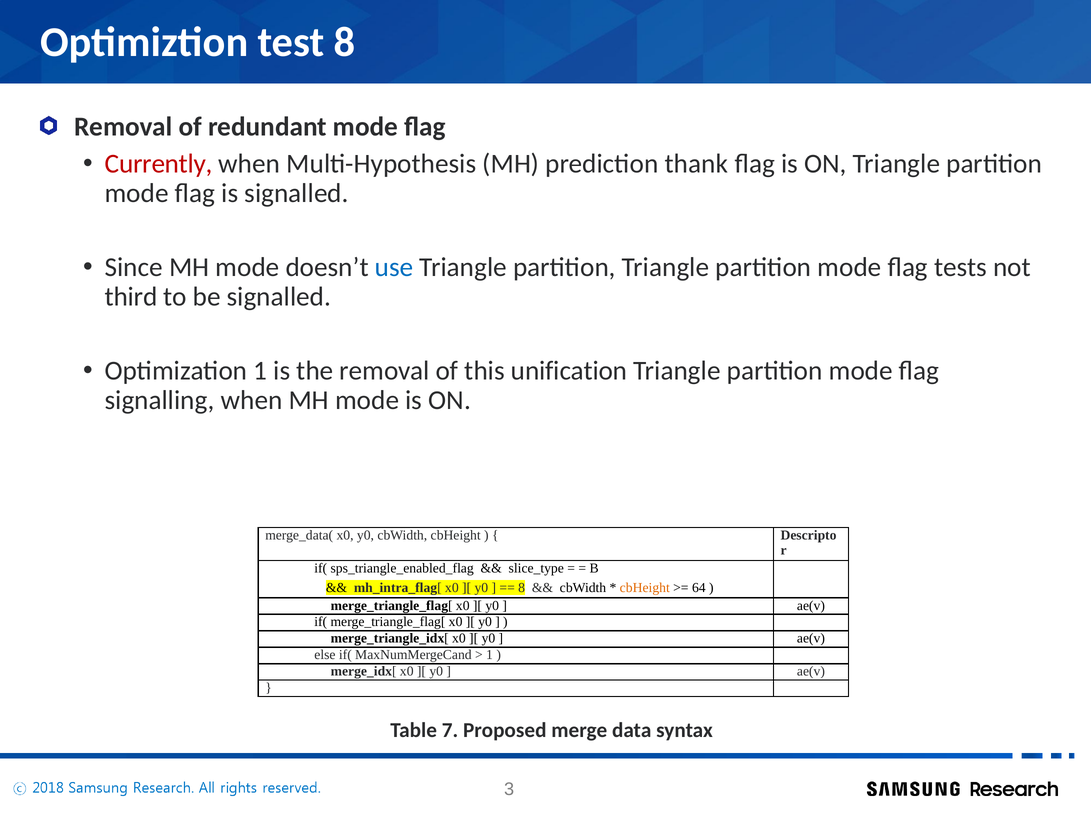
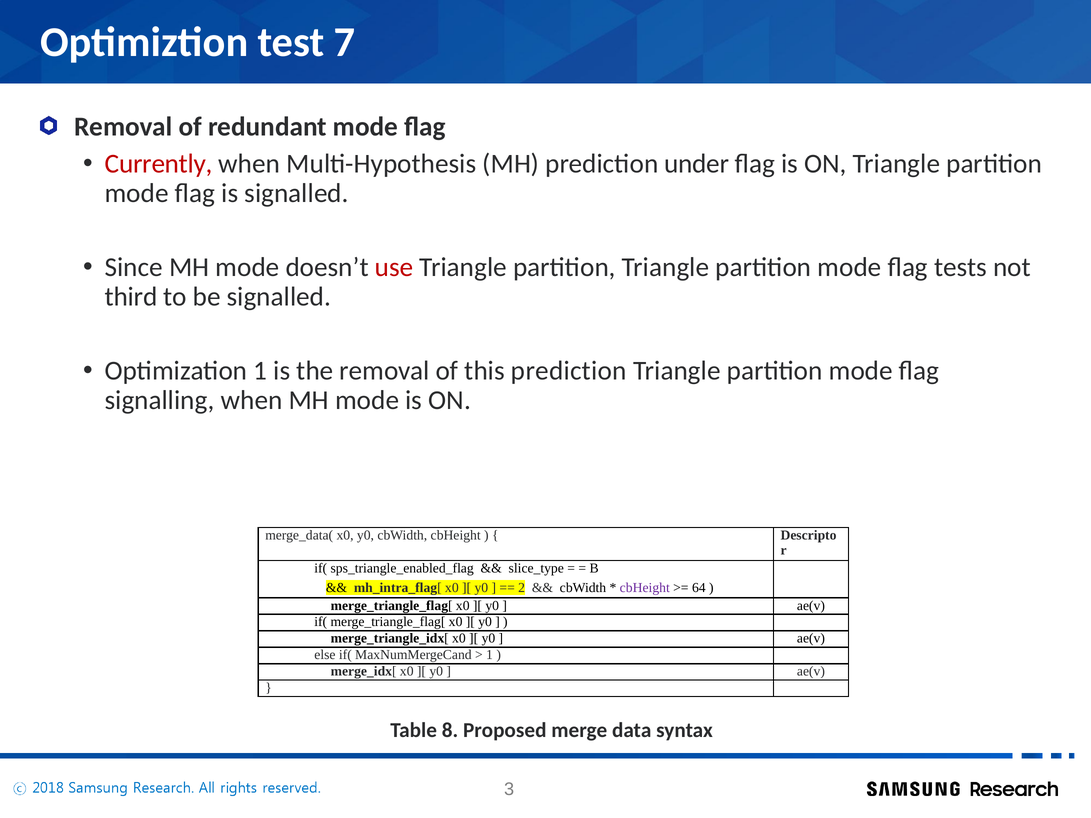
test 8: 8 -> 7 (345, 42)
thank: thank -> under (697, 164)
use colour: blue -> red (394, 267)
this unification: unification -> prediction (569, 371)
8: 8 -> 2 (522, 588)
cbHeight colour: orange -> purple (645, 588)
7: 7 -> 8 (450, 730)
